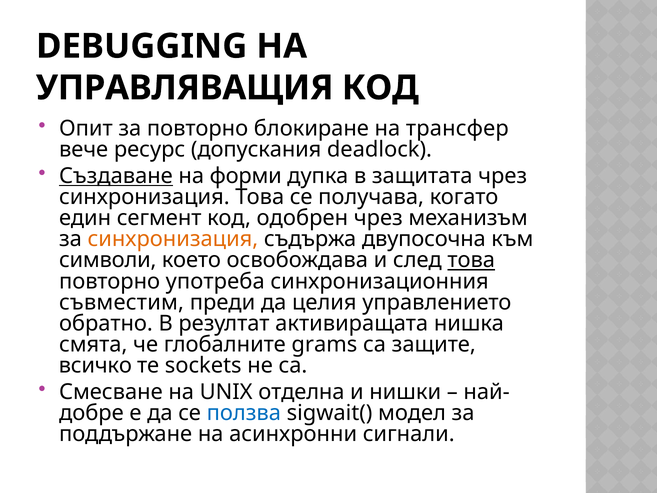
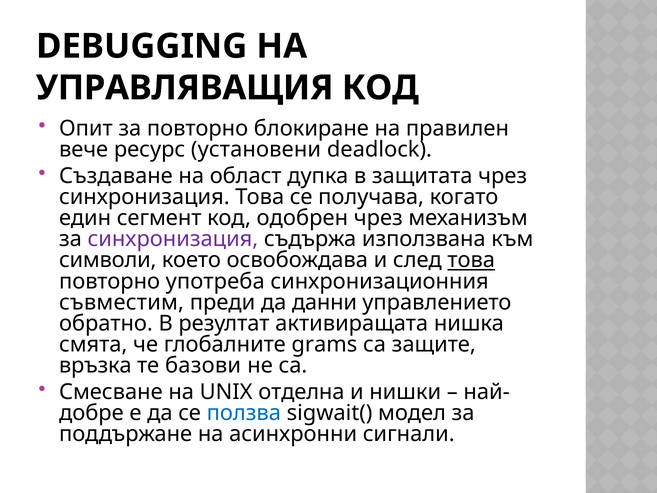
трансфер: трансфер -> правилен (457, 128)
допускания: допускания -> установени (256, 149)
Създаване underline: present -> none (116, 176)
форми: форми -> област (246, 176)
синхронизация colour: orange -> purple (173, 239)
двупосочна: двупосочна -> използвана (424, 239)
целия: целия -> данни (324, 302)
всичко: всичко -> връзка (95, 365)
sockets: sockets -> базови (203, 365)
